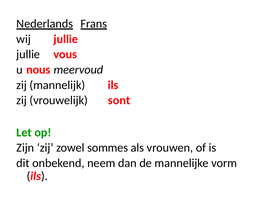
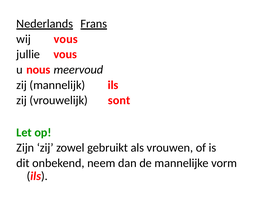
wij jullie: jullie -> vous (66, 39)
sommes: sommes -> gebruikt (108, 148)
